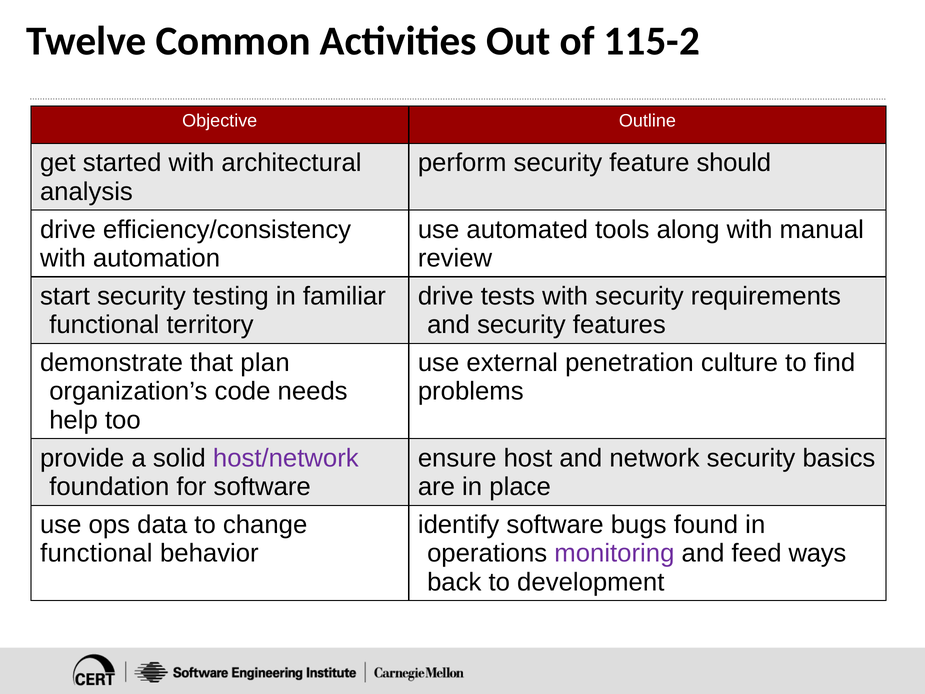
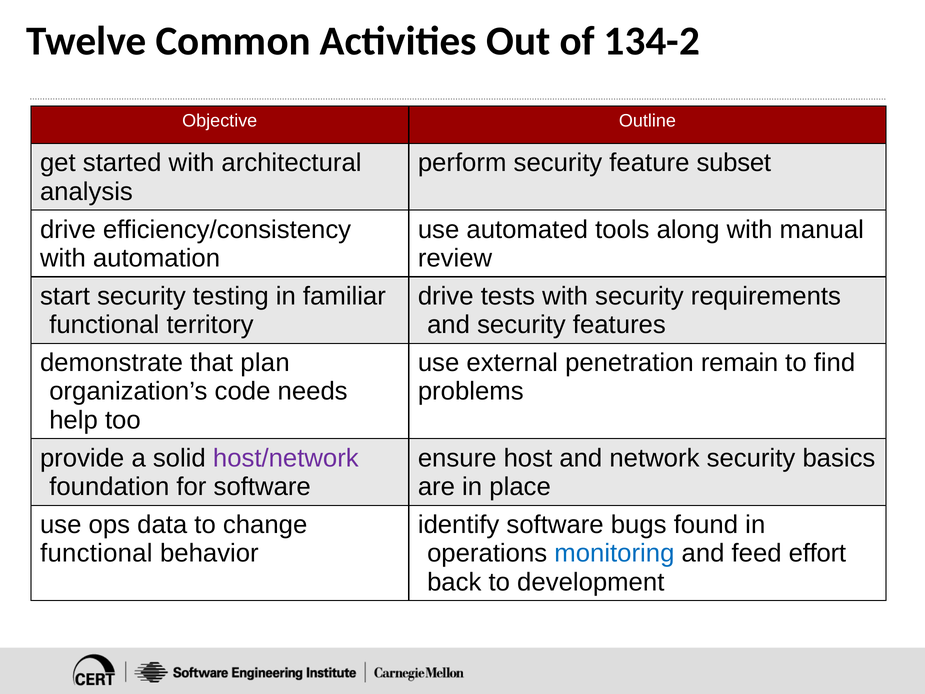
115-2: 115-2 -> 134-2 (652, 41)
should: should -> subset (734, 163)
culture: culture -> remain (740, 363)
monitoring colour: purple -> blue (614, 553)
ways: ways -> effort (817, 553)
